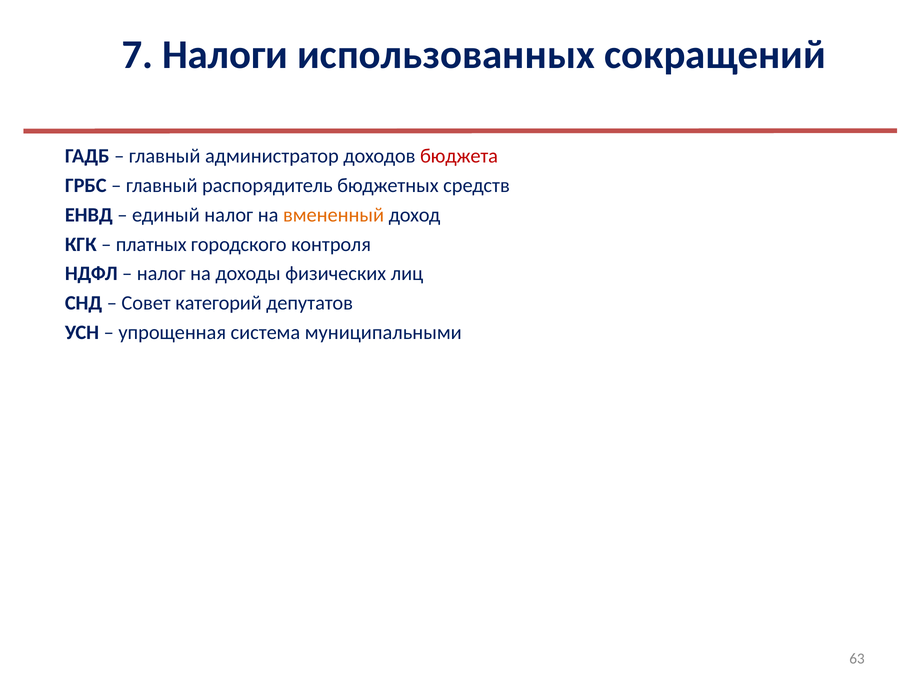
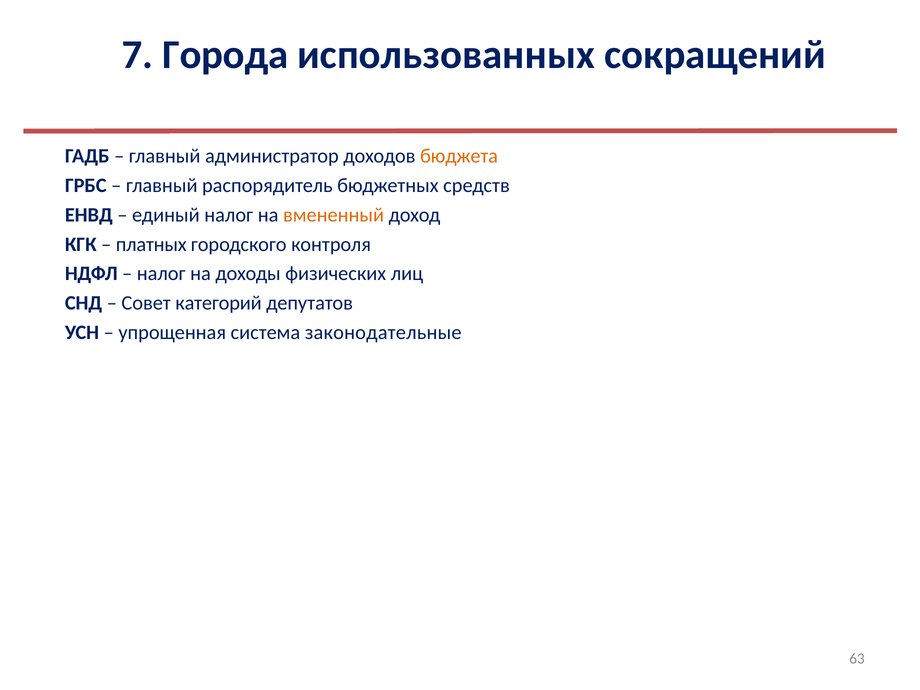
Налоги: Налоги -> Города (225, 55)
бюджета colour: red -> orange (459, 156)
муниципальными: муниципальными -> законодательные (383, 333)
